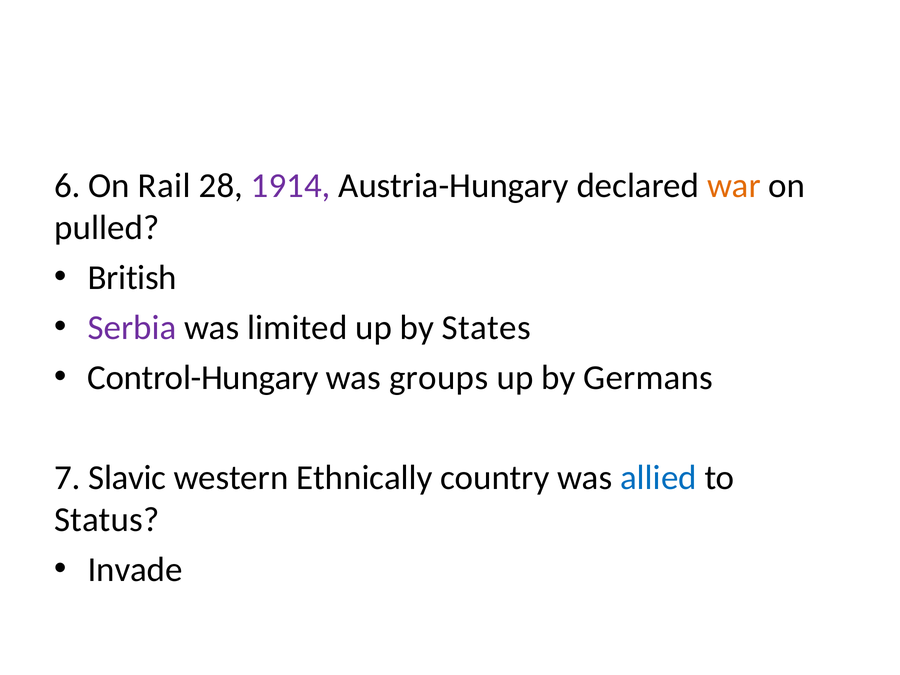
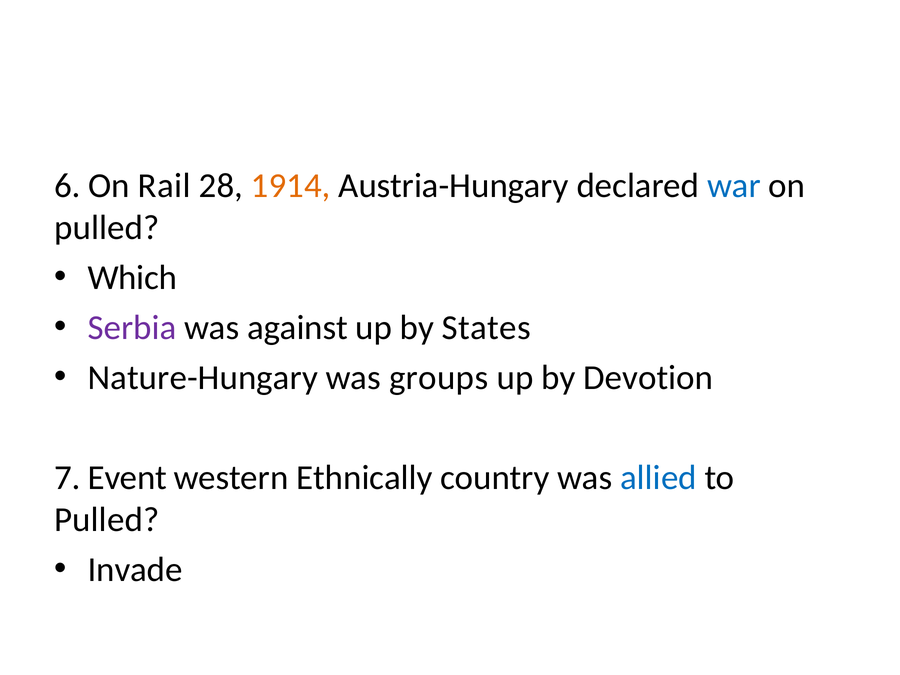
1914 colour: purple -> orange (291, 185)
war colour: orange -> blue (734, 185)
British: British -> Which (132, 278)
limited: limited -> against (297, 328)
Control-Hungary: Control-Hungary -> Nature-Hungary (203, 378)
Germans: Germans -> Devotion (648, 378)
Slavic: Slavic -> Event (127, 478)
Status: Status -> Pulled (107, 520)
